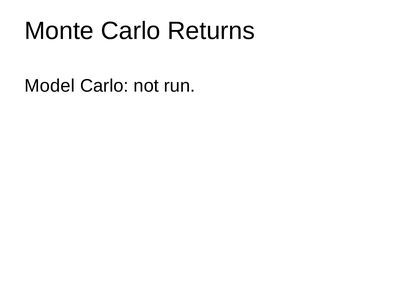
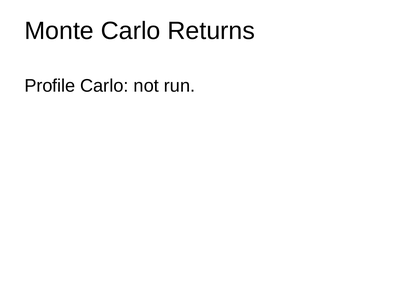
Model: Model -> Profile (50, 86)
